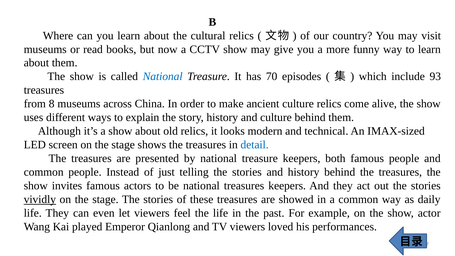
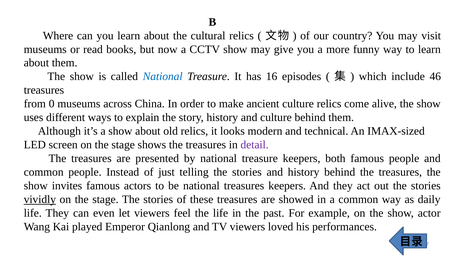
70: 70 -> 16 (272, 77)
93: 93 -> 46 (435, 77)
8: 8 -> 0 (52, 104)
detail colour: blue -> purple (255, 145)
